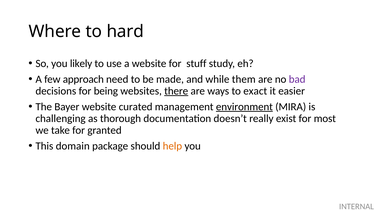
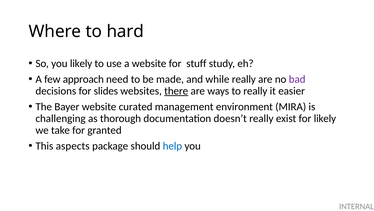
while them: them -> really (244, 79)
being: being -> slides (106, 91)
to exact: exact -> really (255, 91)
environment underline: present -> none (244, 106)
for most: most -> likely (325, 118)
domain: domain -> aspects (73, 146)
help colour: orange -> blue (172, 146)
